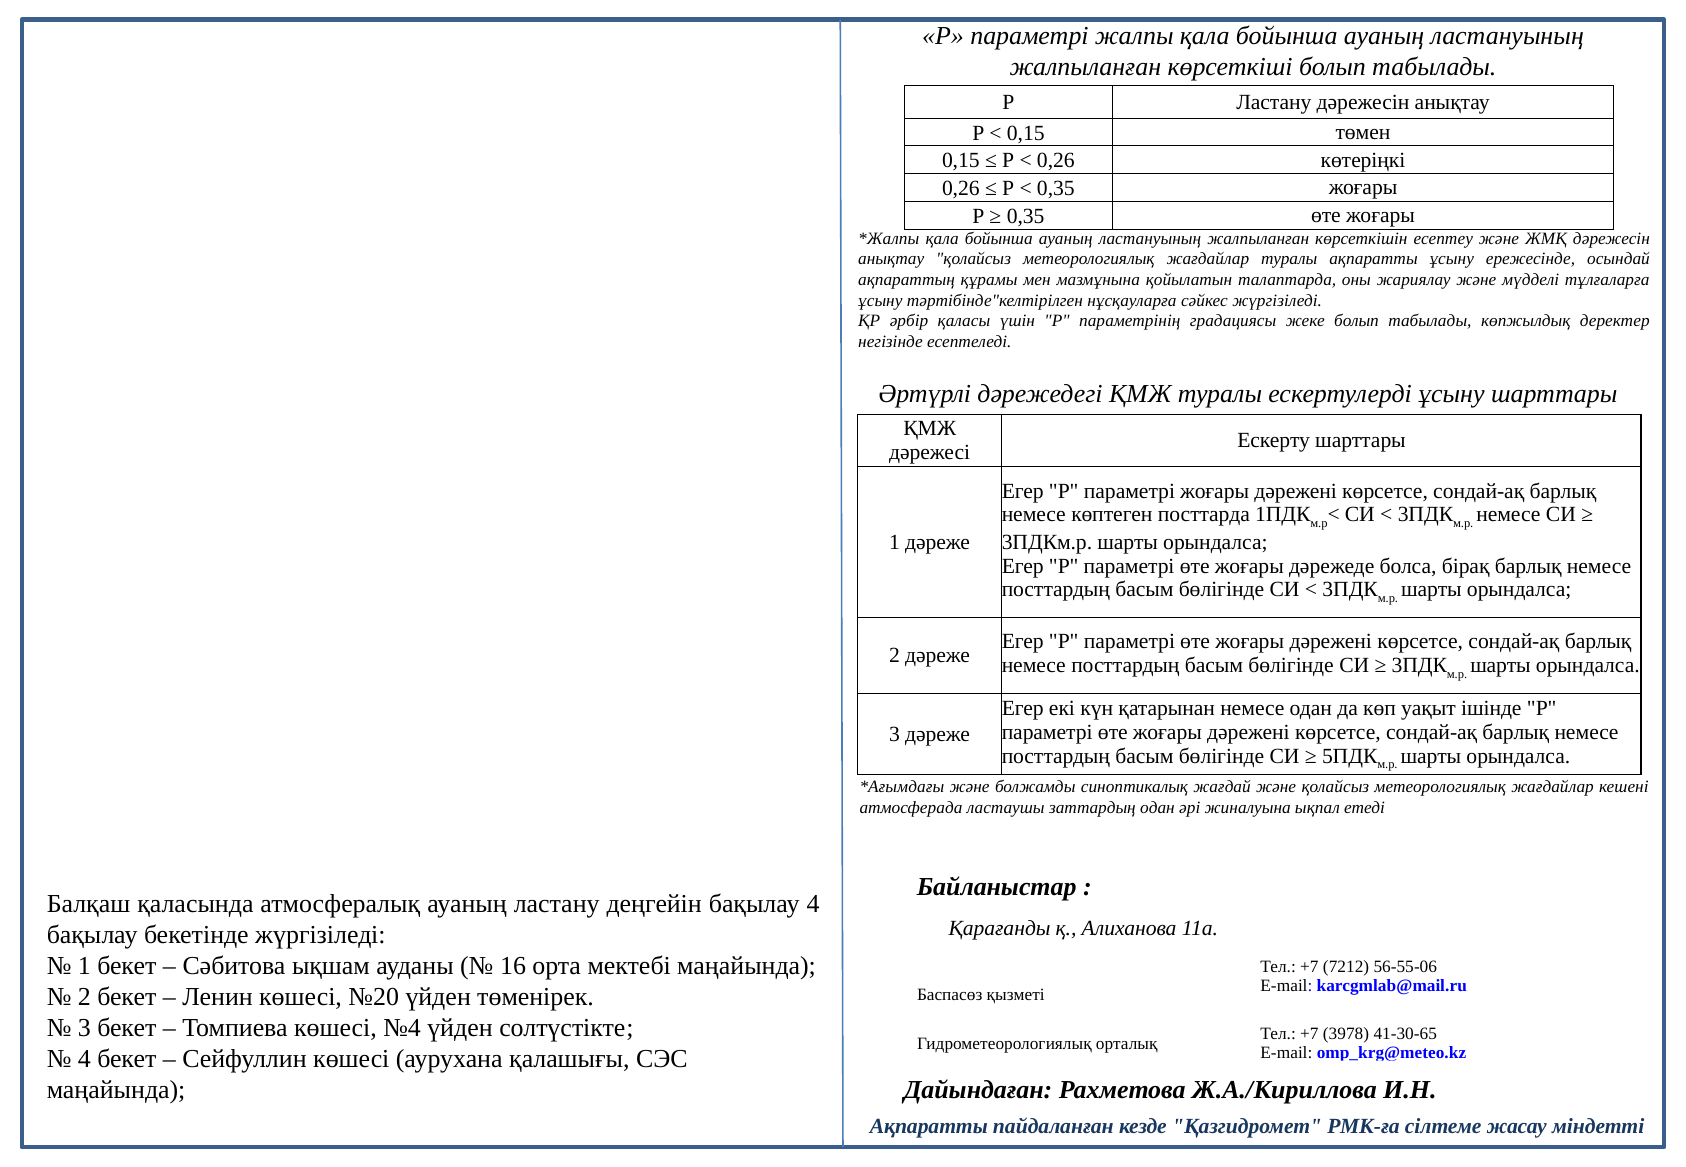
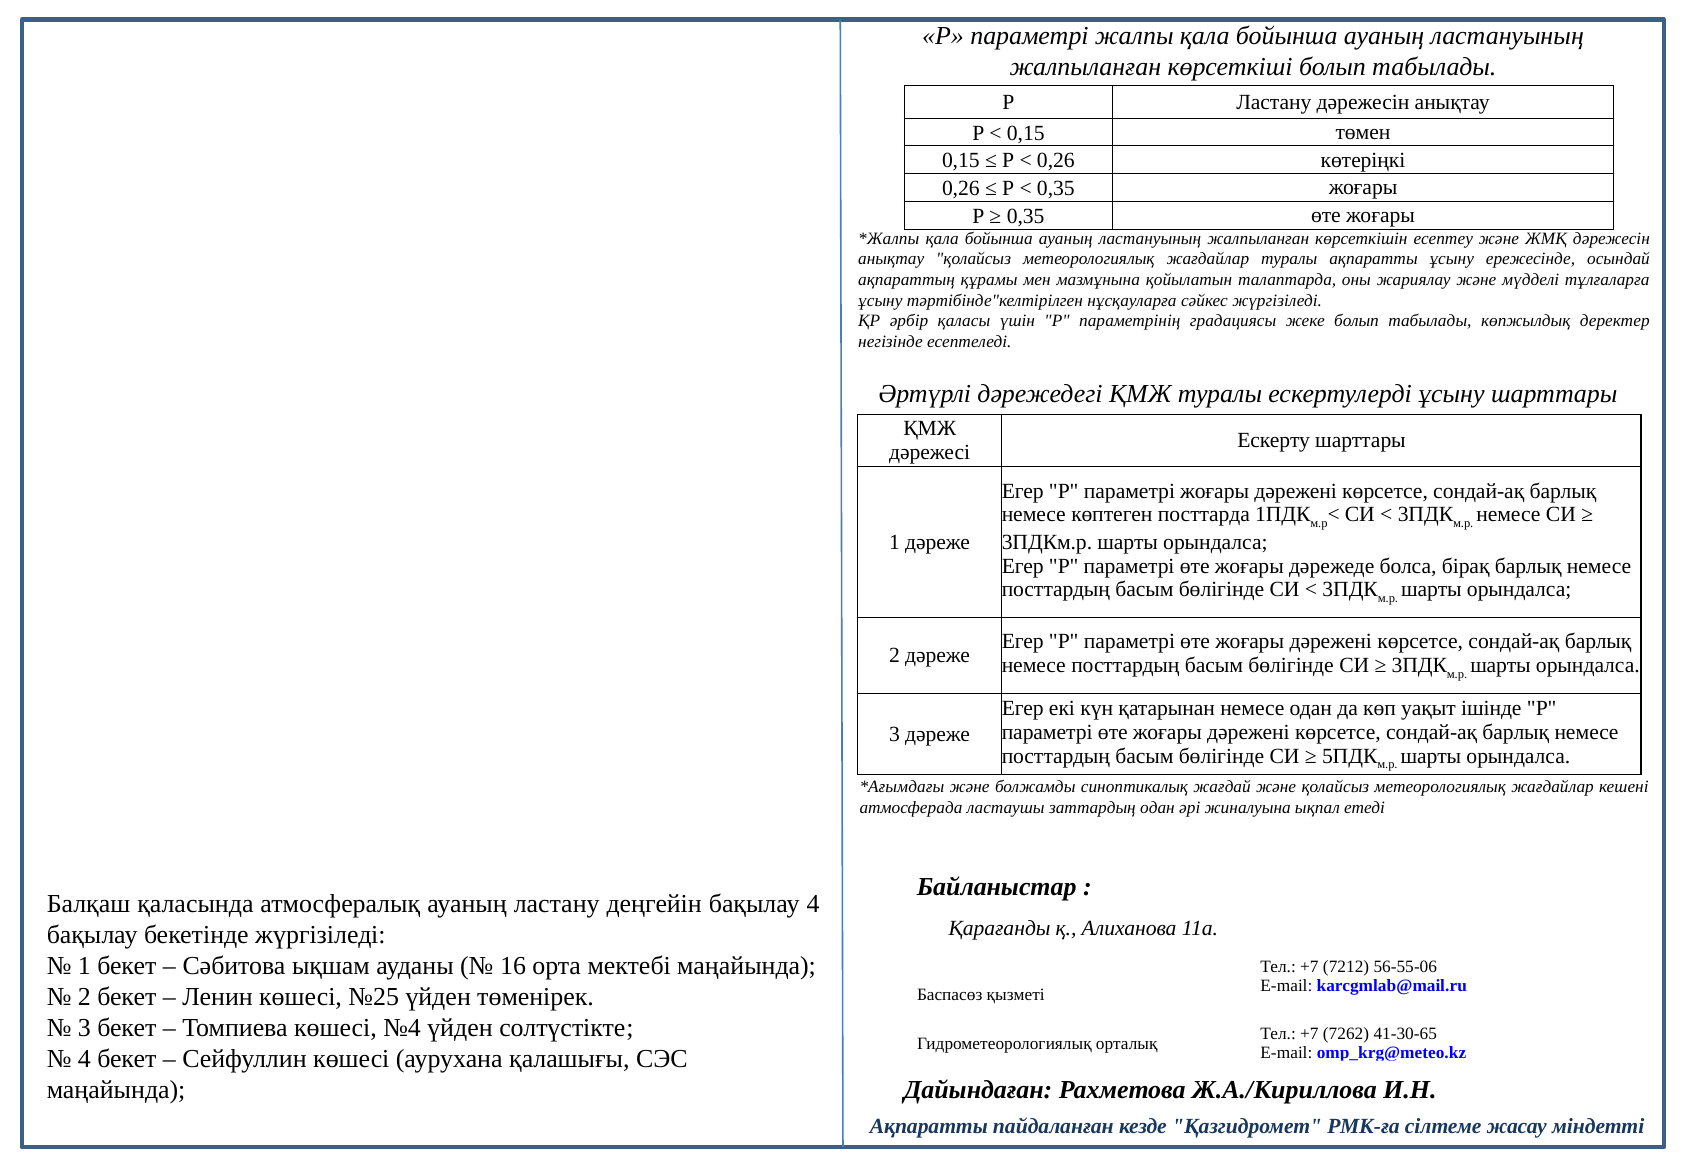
№20: №20 -> №25 (374, 997)
3978: 3978 -> 7262 (1346, 1034)
